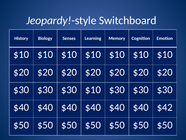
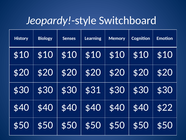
$30 $10: $10 -> $31 (93, 89)
$42: $42 -> $22 (165, 107)
